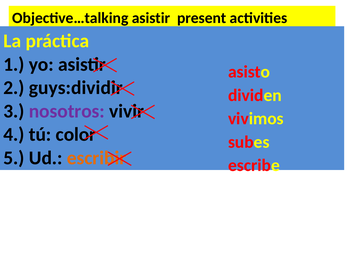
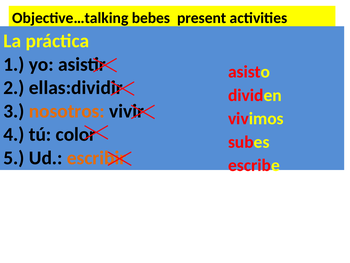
Objective…talking asistir: asistir -> bebes (151, 18)
guys:dividir: guys:dividir -> ellas:dividir (76, 88)
nosotros colour: purple -> orange (67, 111)
